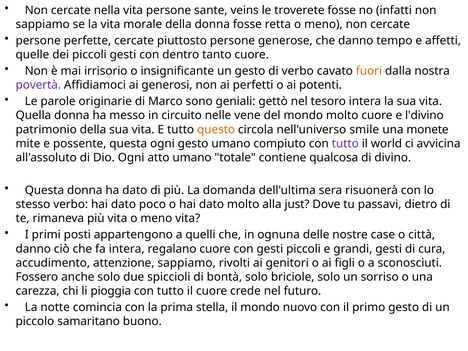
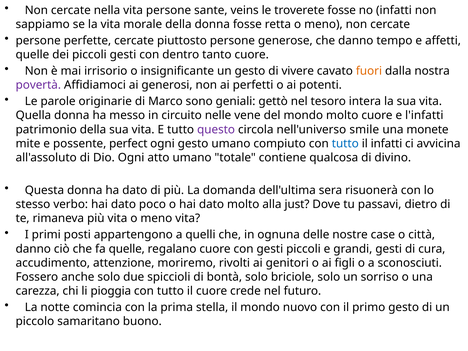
di verbo: verbo -> vivere (298, 71)
l'divino: l'divino -> l'infatti (424, 115)
questo colour: orange -> purple (216, 129)
possente questa: questa -> perfect (128, 144)
tutto colour: purple -> blue (345, 144)
il world: world -> infatti (386, 144)
fa intera: intera -> quelle (127, 249)
attenzione sappiamo: sappiamo -> moriremo (187, 263)
